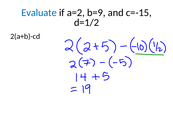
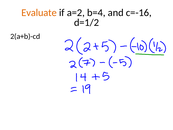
Evaluate colour: blue -> orange (39, 13)
b=9: b=9 -> b=4 (96, 13)
c=-15: c=-15 -> c=-16 (139, 13)
